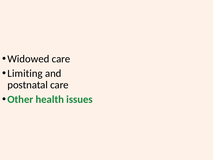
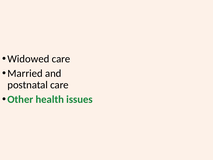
Limiting: Limiting -> Married (25, 73)
